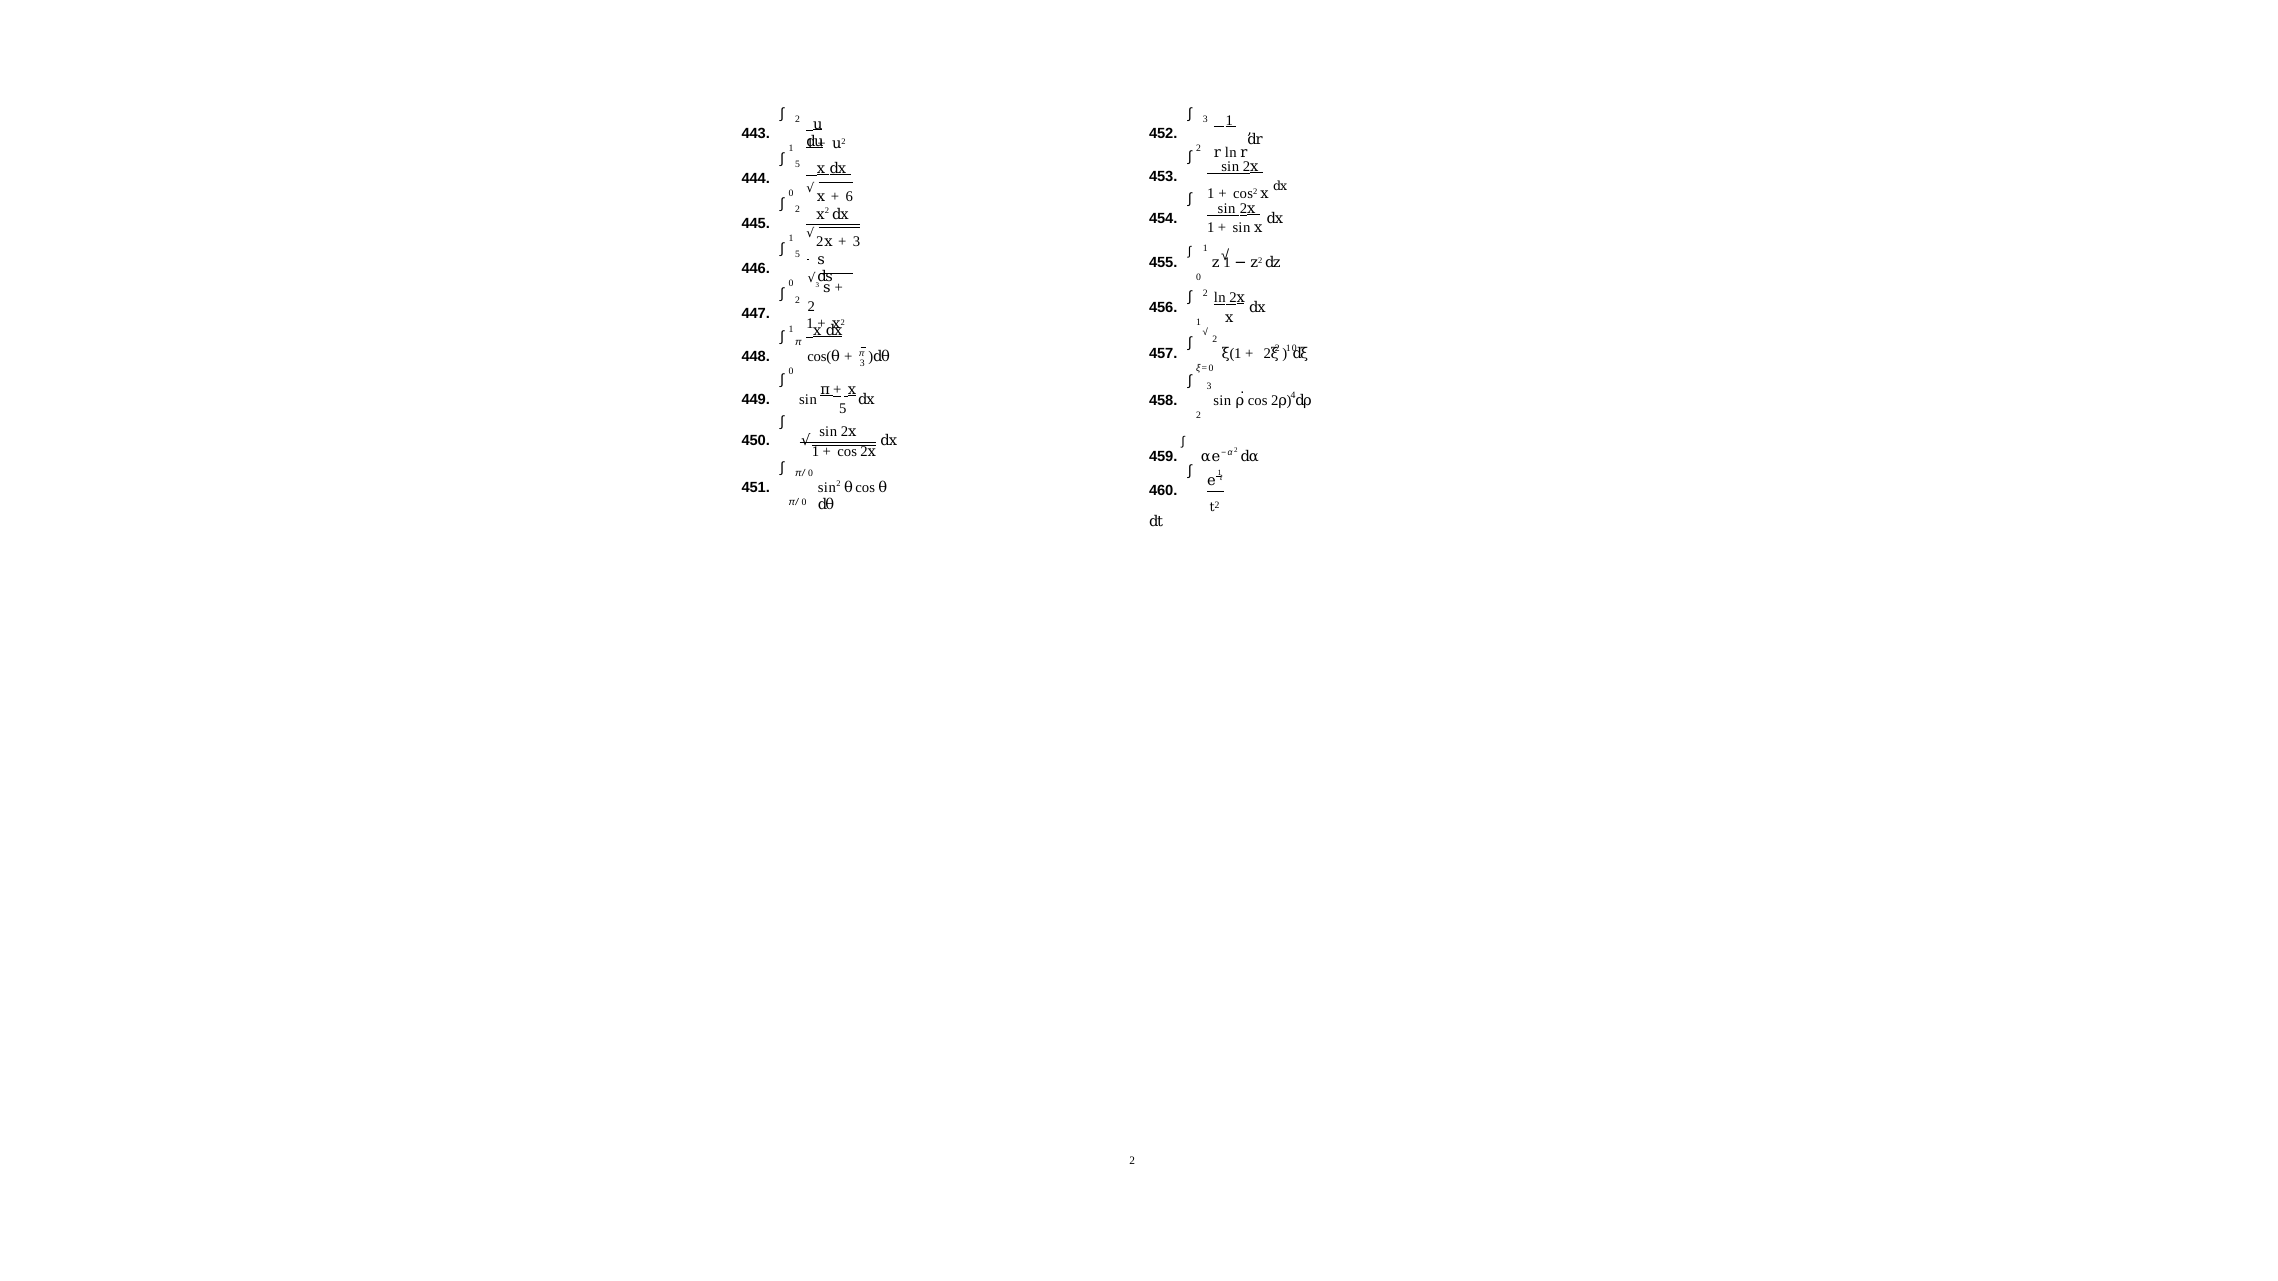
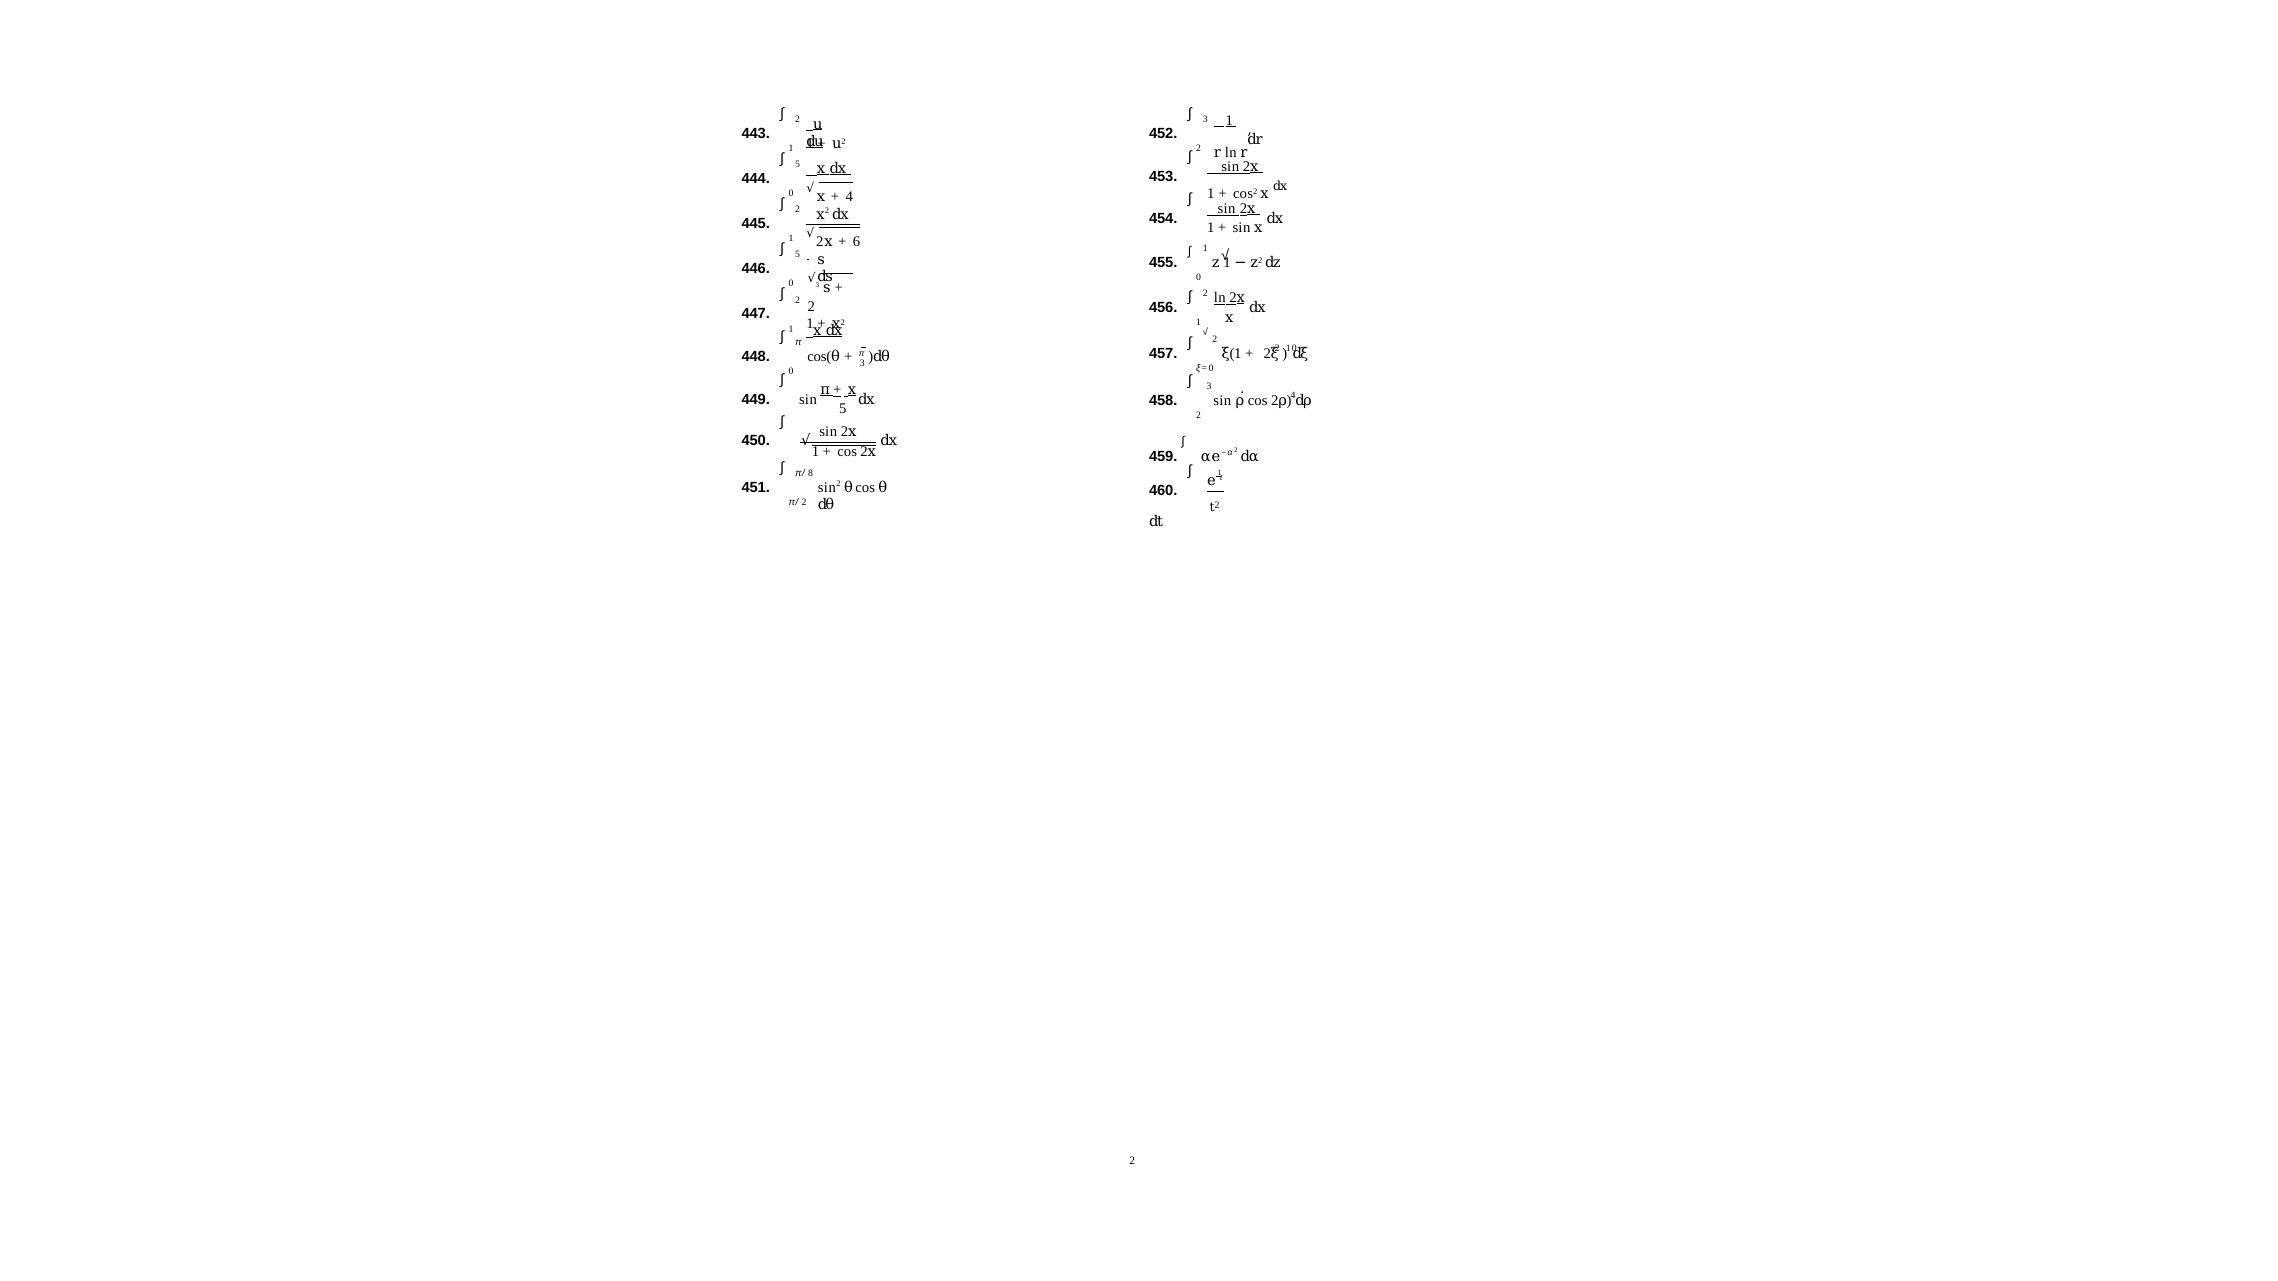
6: 6 -> 4 (849, 197)
3: 3 -> 6 (856, 242)
0: 0 -> 8 (811, 473)
0: 0 -> 2 (804, 502)
